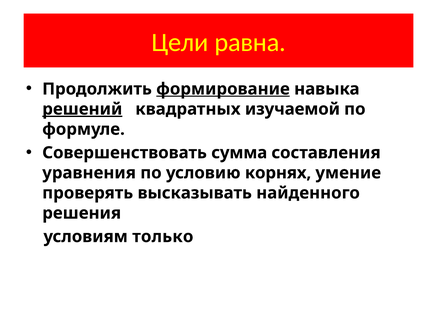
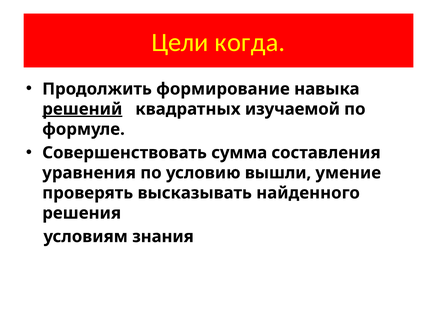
равна: равна -> когда (250, 42)
формирование underline: present -> none (223, 89)
корнях: корнях -> вышли (278, 173)
только: только -> знания (163, 237)
